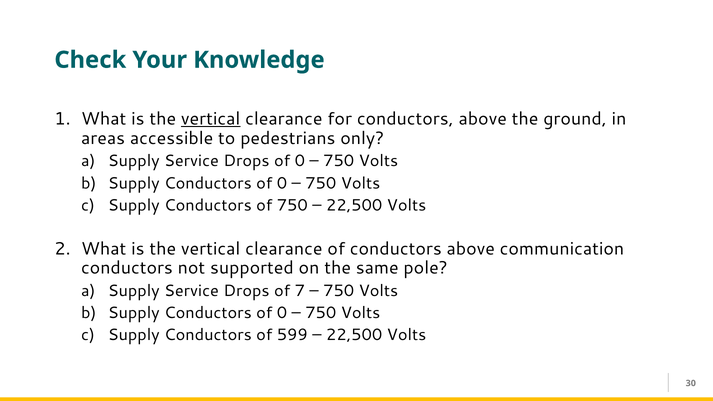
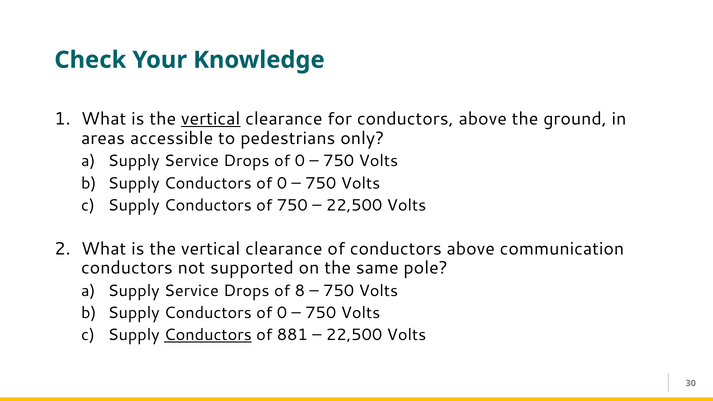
7: 7 -> 8 (300, 291)
Conductors underline: none -> present (208, 335)
599: 599 -> 881 (292, 335)
